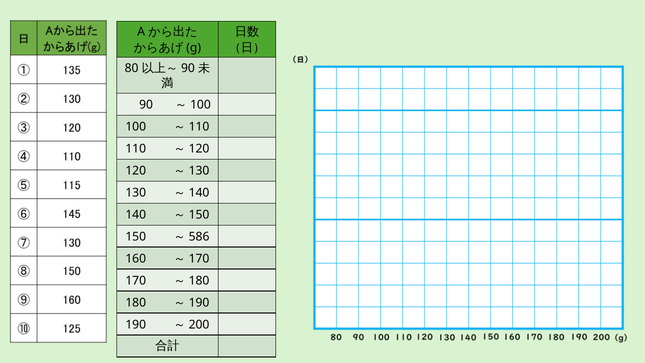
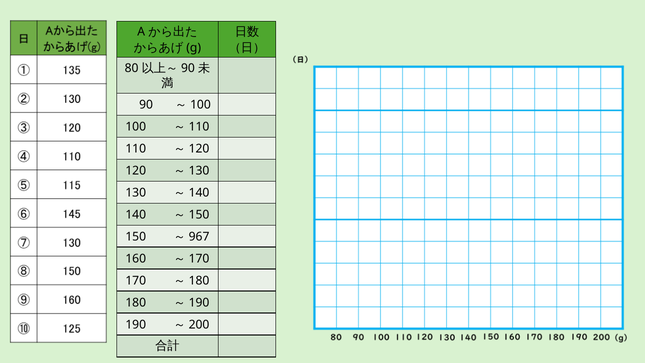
586: 586 -> 967 (199, 237)
